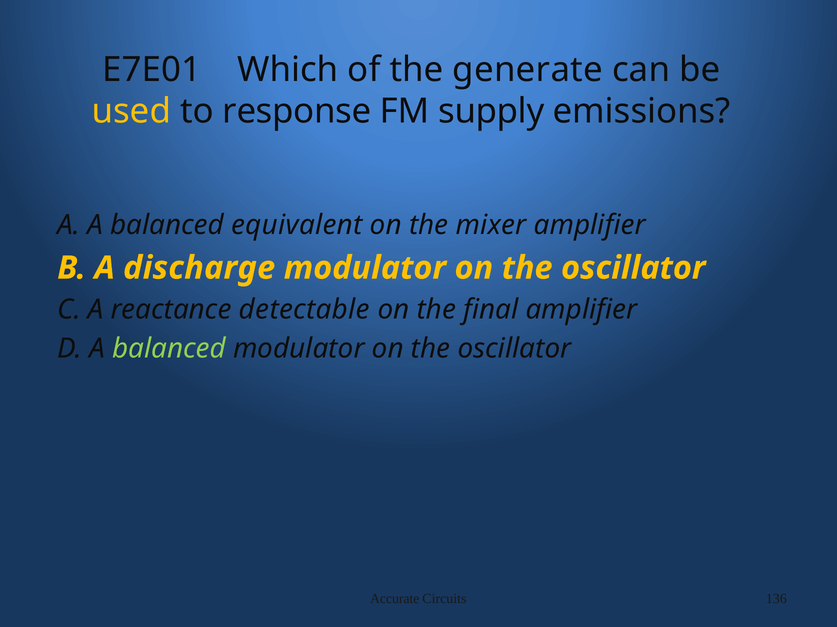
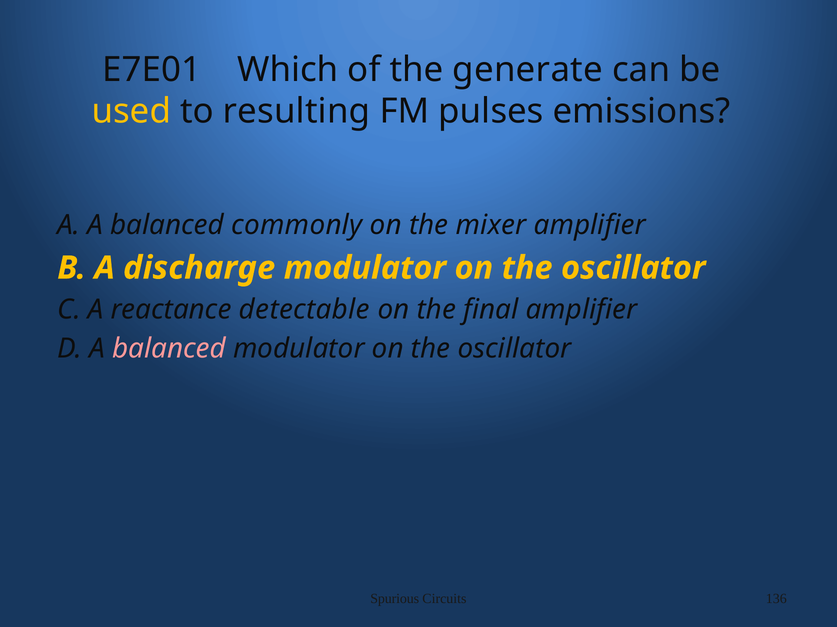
response: response -> resulting (297, 112)
supply: supply -> pulses (491, 112)
equivalent: equivalent -> commonly (297, 225)
balanced colour: light green -> pink (169, 349)
Accurate: Accurate -> Spurious (395, 599)
